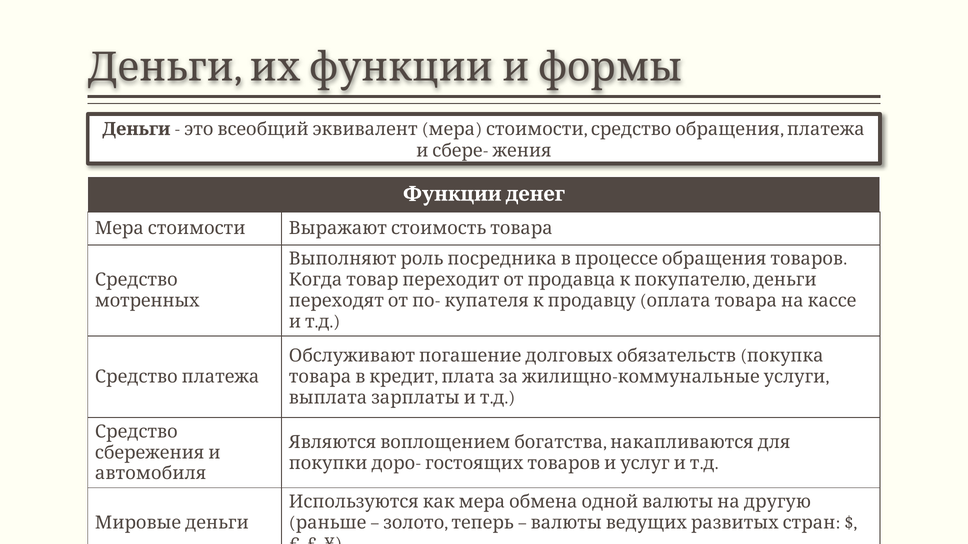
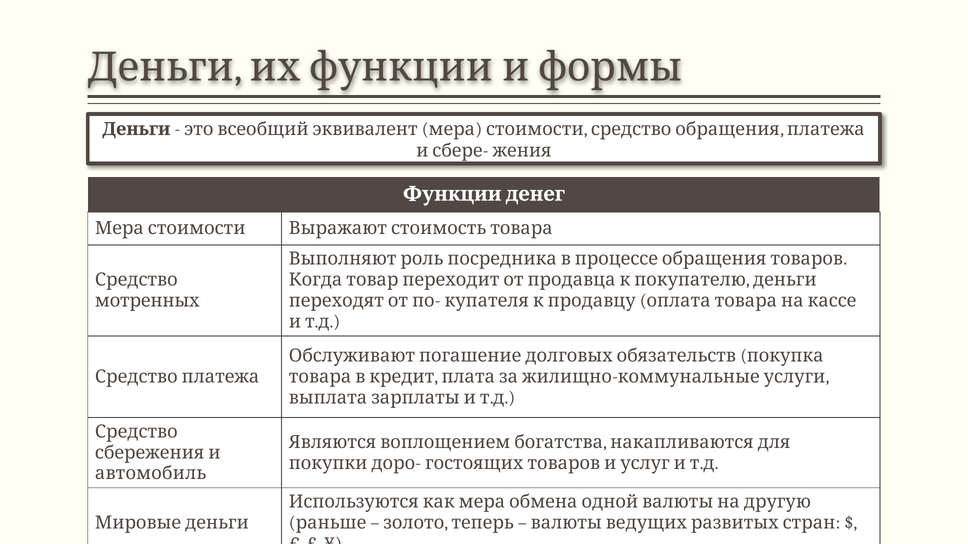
автомобиля: автомобиля -> автомобиль (151, 474)
